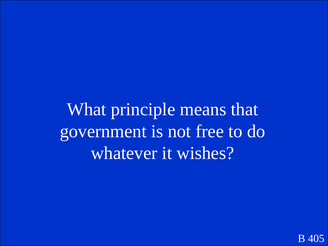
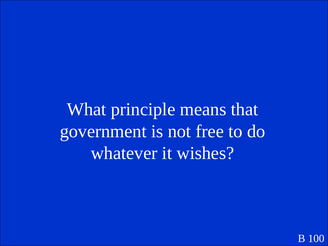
405: 405 -> 100 (316, 238)
